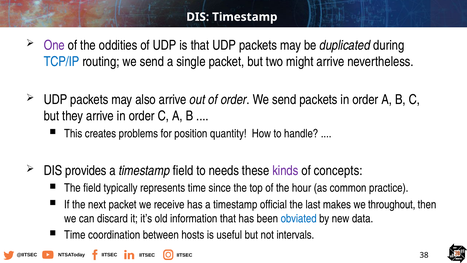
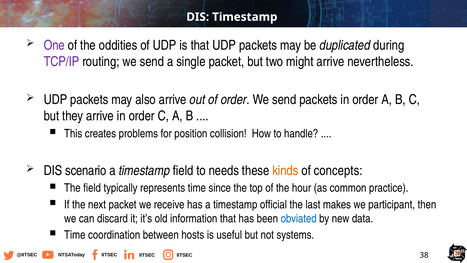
TCP/IP colour: blue -> purple (62, 61)
quantity: quantity -> collision (228, 133)
provides: provides -> scenario (86, 171)
kinds colour: purple -> orange (285, 171)
throughout: throughout -> participant (392, 204)
intervals: intervals -> systems (295, 235)
